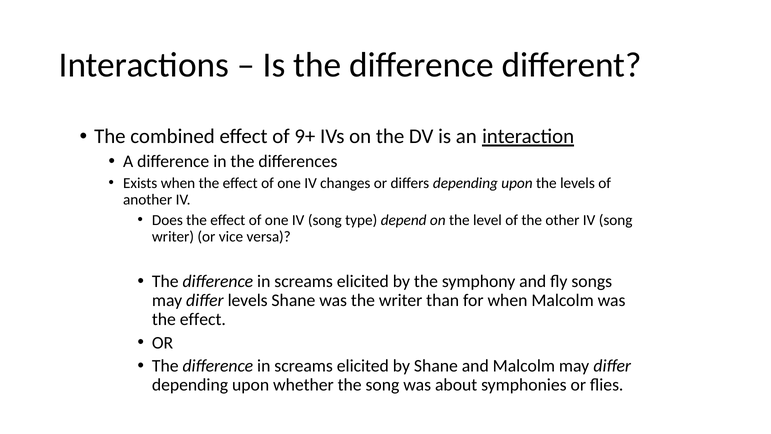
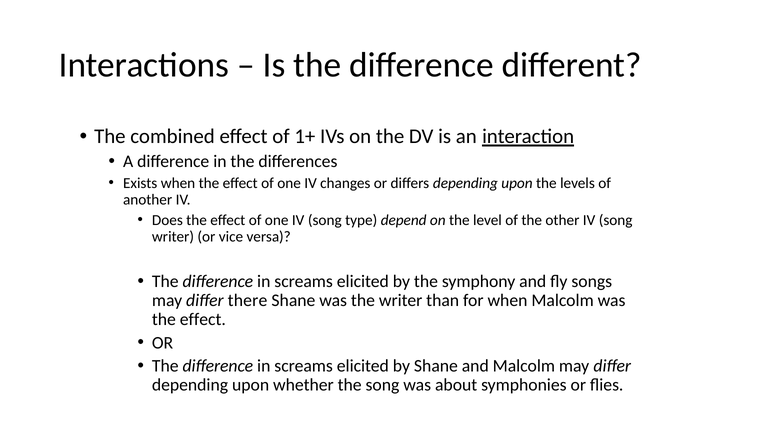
9+: 9+ -> 1+ (305, 136)
differ levels: levels -> there (247, 300)
